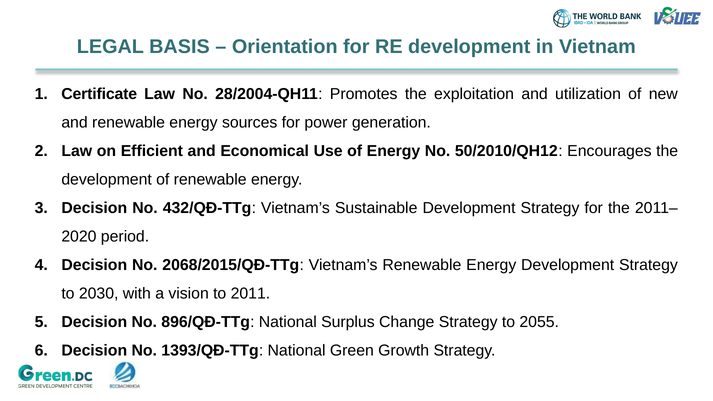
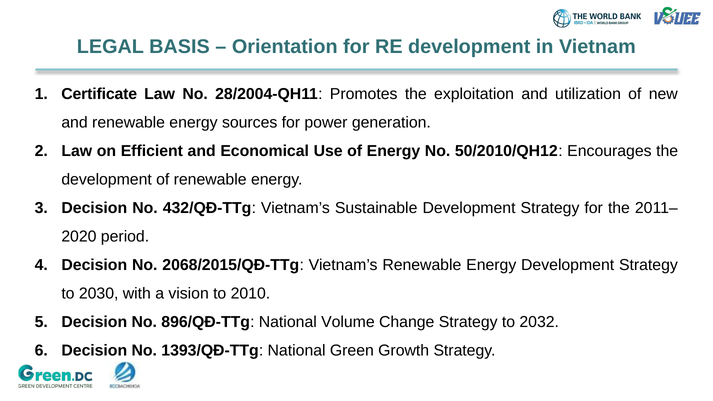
2011: 2011 -> 2010 (250, 294)
Surplus: Surplus -> Volume (348, 322)
2055: 2055 -> 2032 (539, 322)
